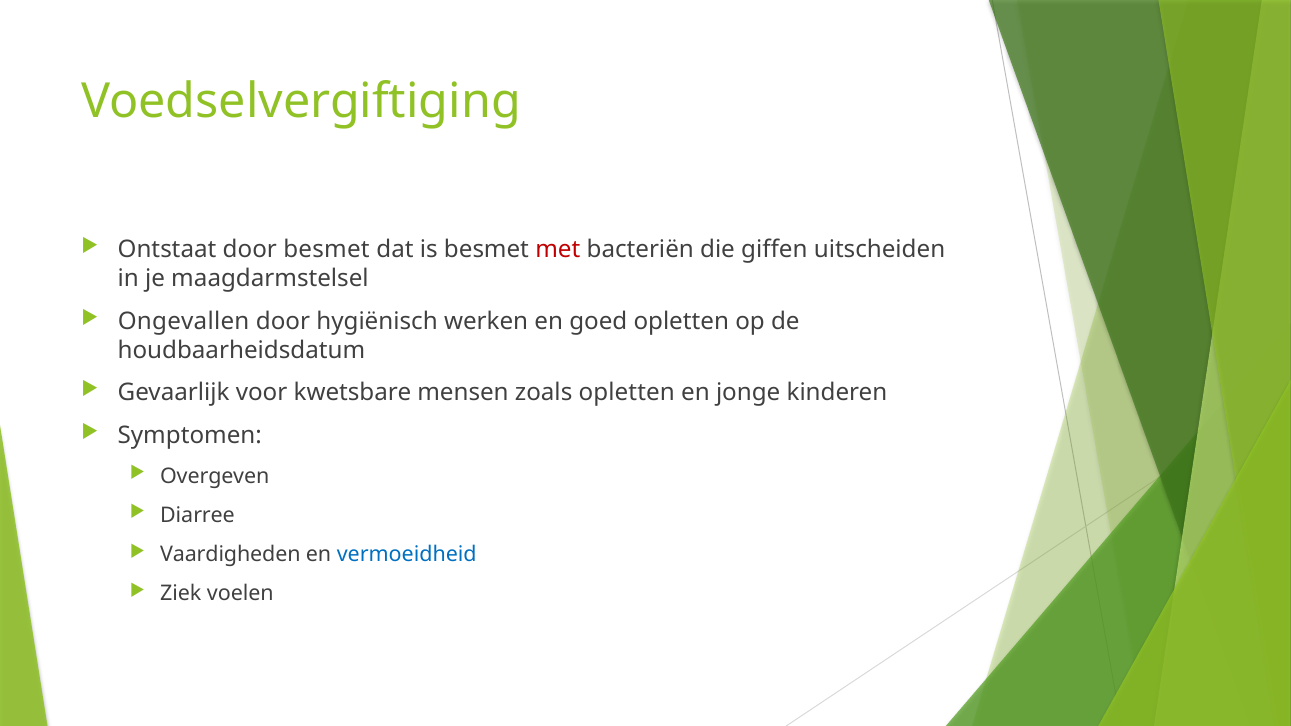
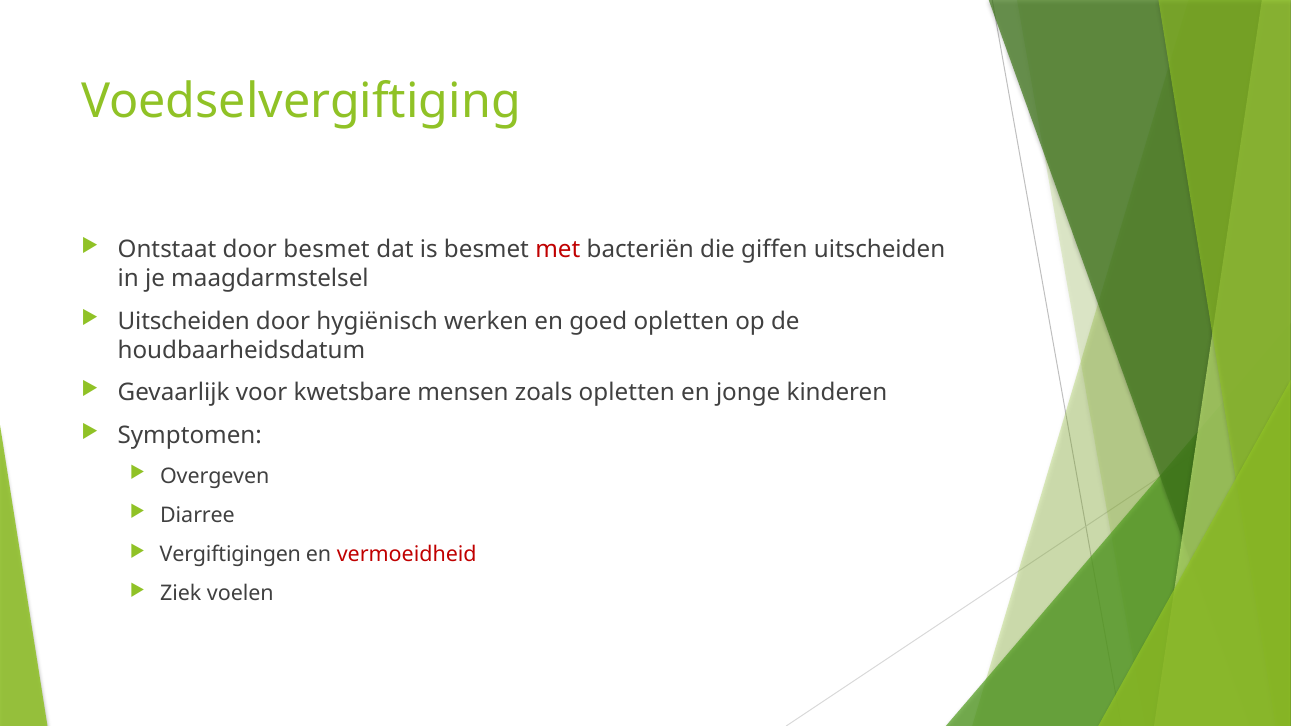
Ongevallen: Ongevallen -> Uitscheiden (184, 321)
Vaardigheden: Vaardigheden -> Vergiftigingen (230, 555)
vermoeidheid colour: blue -> red (407, 555)
